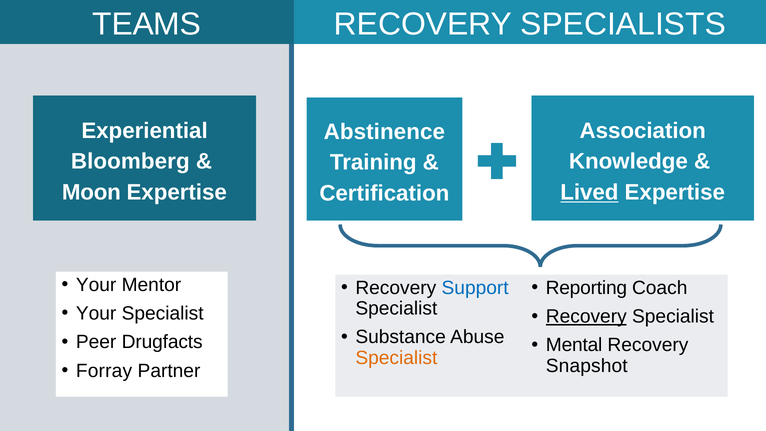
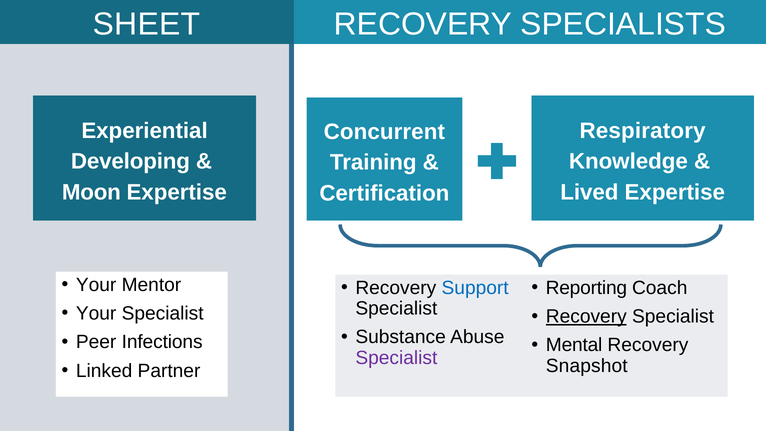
TEAMS: TEAMS -> SHEET (146, 24)
Association: Association -> Respiratory (643, 131)
Abstinence: Abstinence -> Concurrent (384, 132)
Bloomberg: Bloomberg -> Developing (130, 162)
Lived underline: present -> none (589, 192)
Drugfacts: Drugfacts -> Infections (162, 342)
Specialist colour: orange -> purple (396, 358)
Forray: Forray -> Linked (104, 371)
